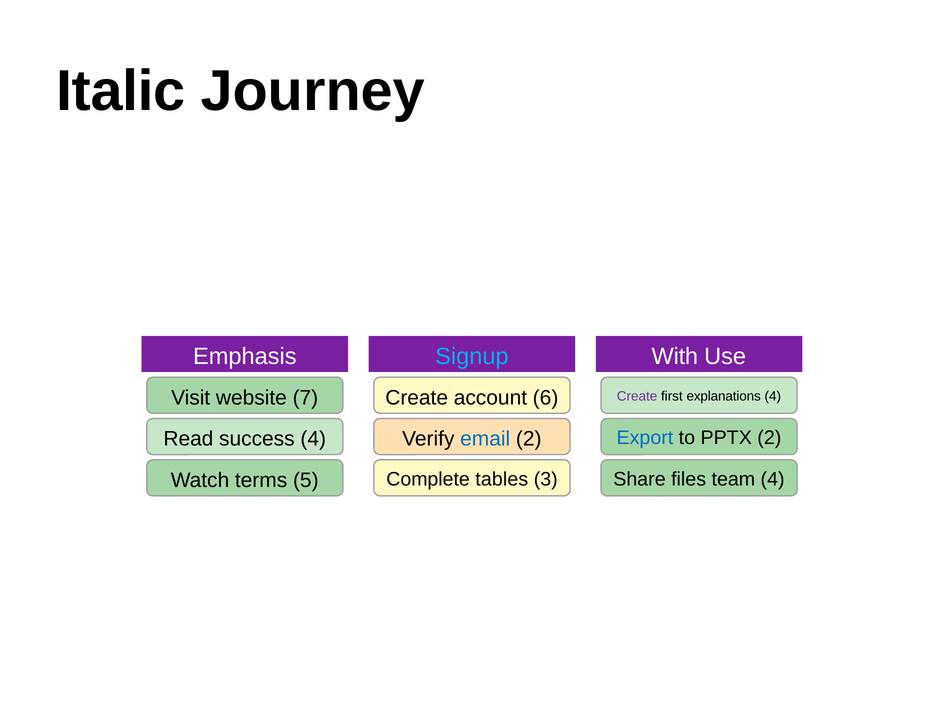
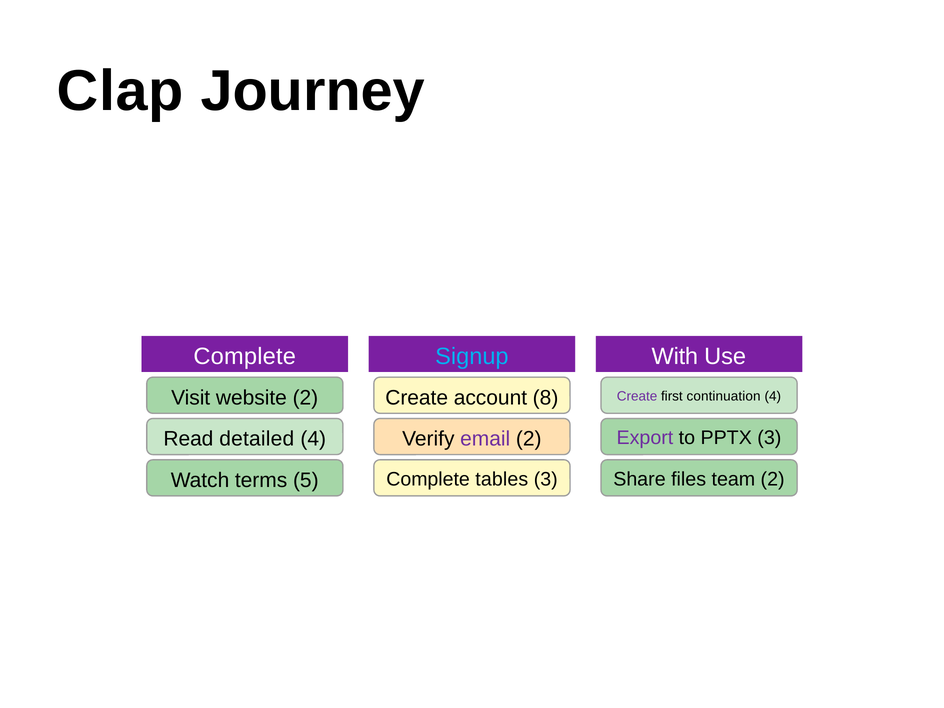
Italic: Italic -> Clap (120, 91)
Emphasis: Emphasis -> Complete (245, 356)
website 7: 7 -> 2 (305, 398)
6: 6 -> 8 (546, 398)
explanations: explanations -> continuation (724, 396)
Export colour: blue -> purple (645, 438)
PPTX 2: 2 -> 3 (769, 438)
success: success -> detailed (257, 439)
email colour: blue -> purple (485, 439)
team 4: 4 -> 2 (773, 479)
